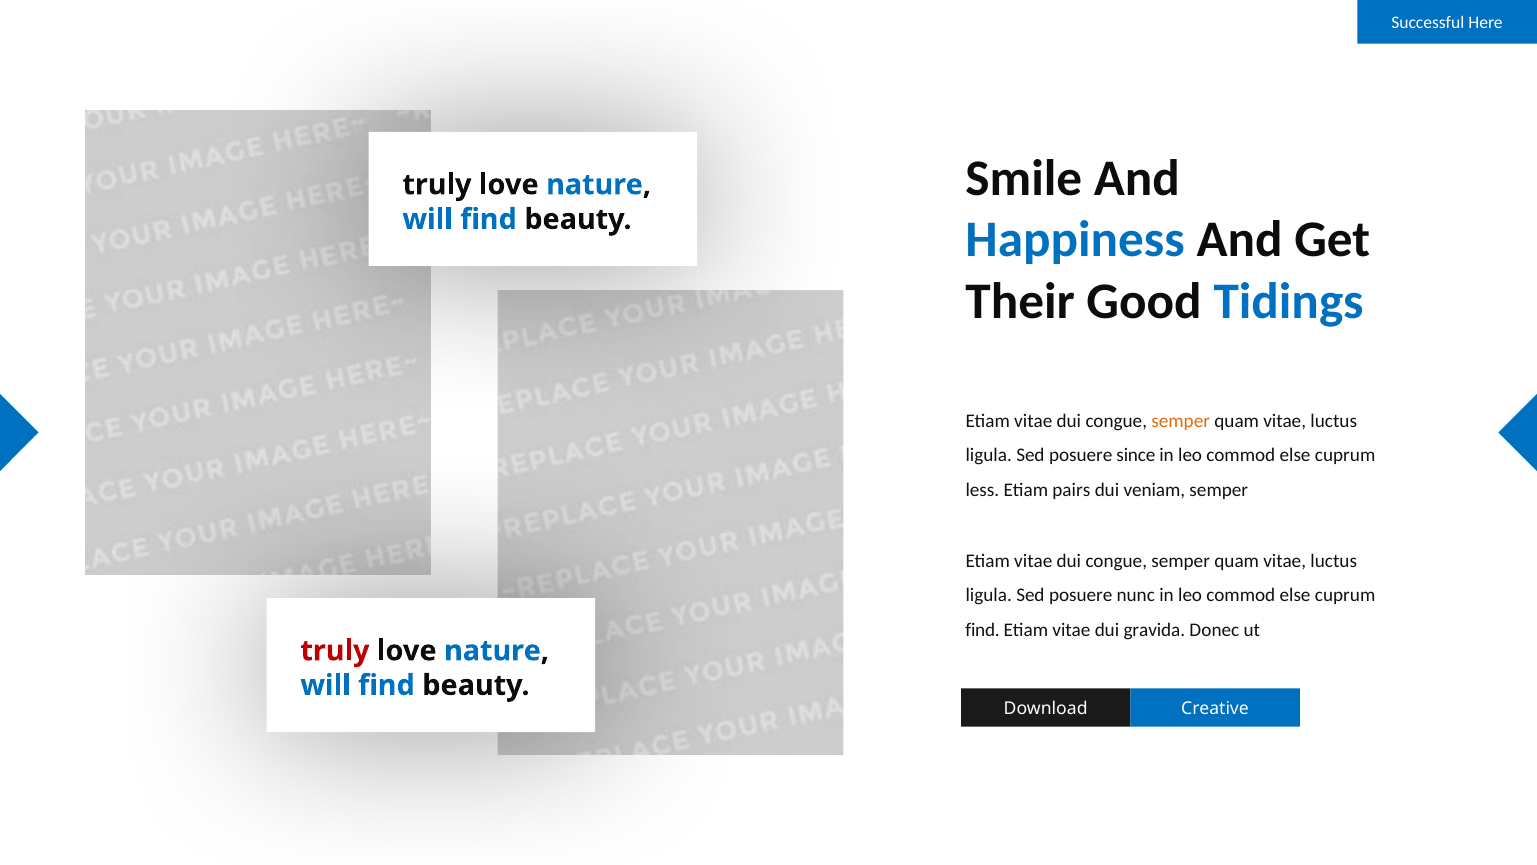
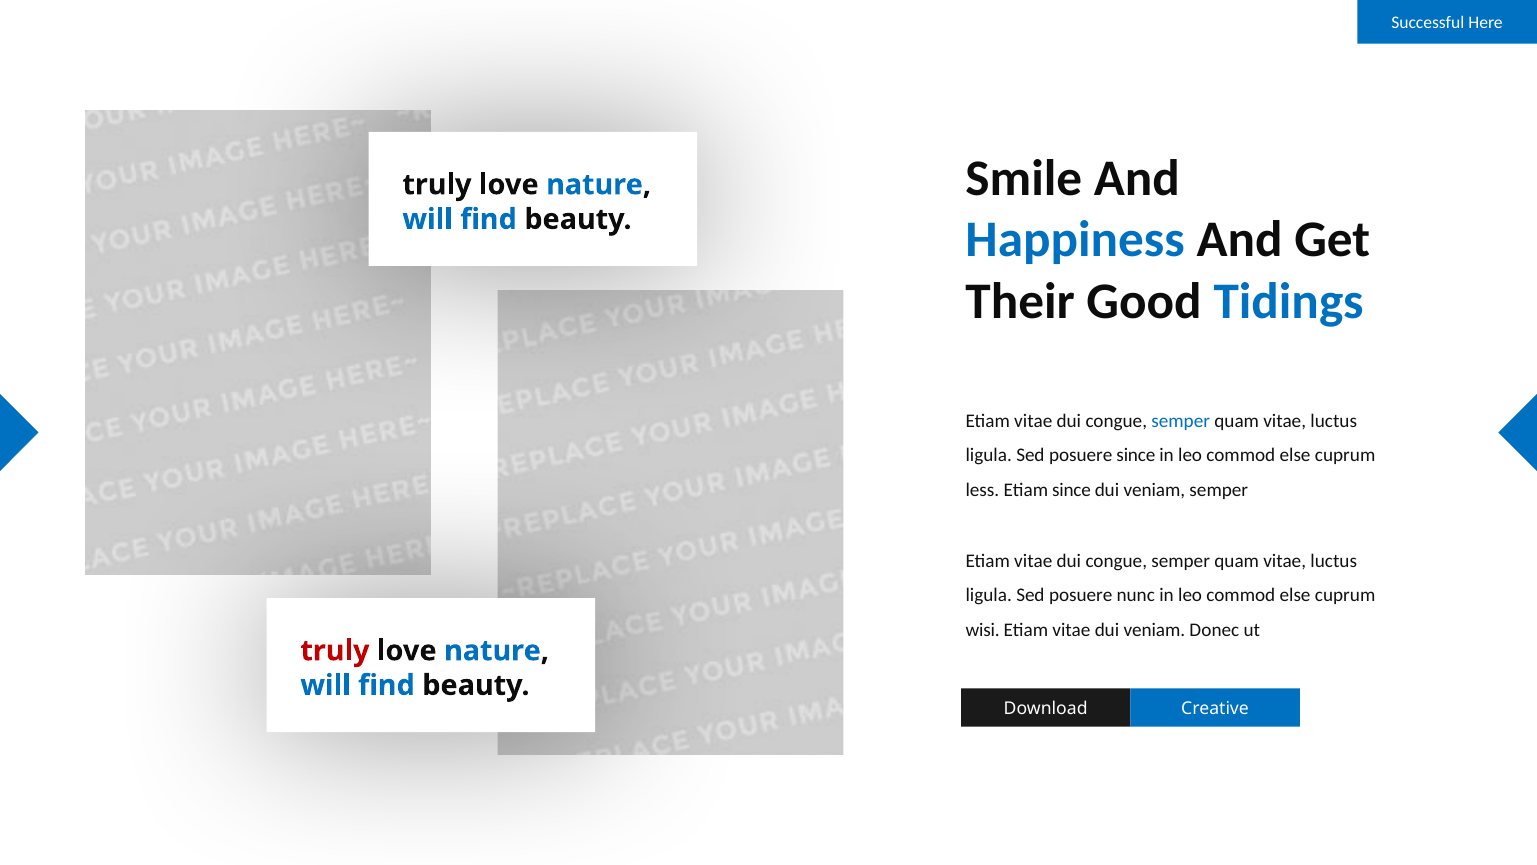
semper colour: orange -> blue (1181, 421)
Etiam pairs: pairs -> since (1071, 490)
find: find -> wisi (983, 630)
vitae dui gravida: gravida -> veniam (1154, 630)
